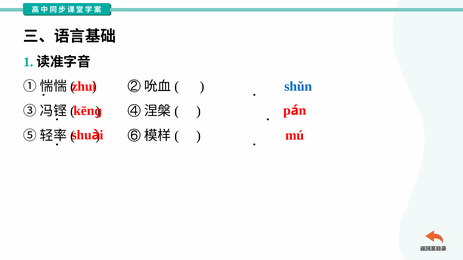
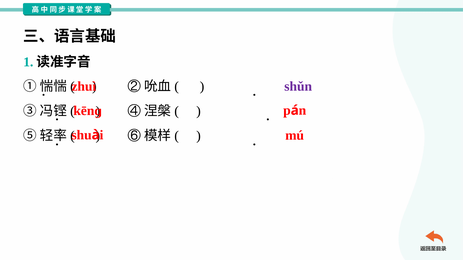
shǔn colour: blue -> purple (298, 86)
